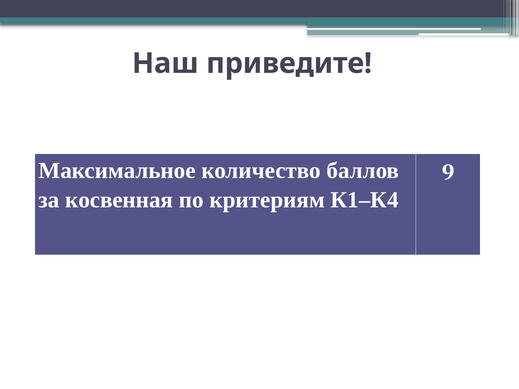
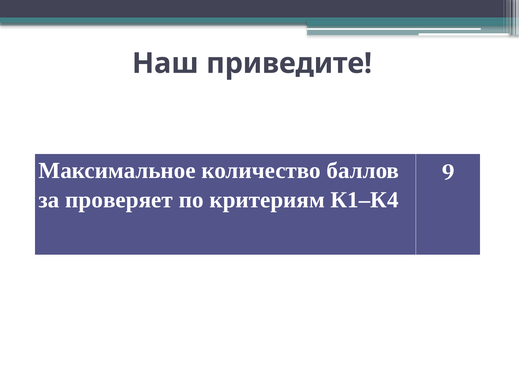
косвенная: косвенная -> проверяет (119, 200)
